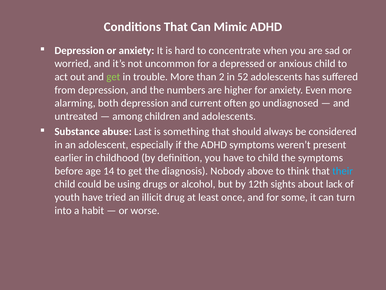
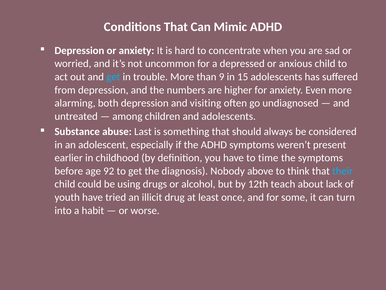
get colour: light green -> light blue (113, 77)
2: 2 -> 9 (222, 77)
52: 52 -> 15 (243, 77)
current: current -> visiting (206, 103)
to child: child -> time (268, 158)
14: 14 -> 92 (109, 171)
sights: sights -> teach (283, 184)
